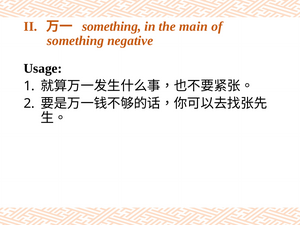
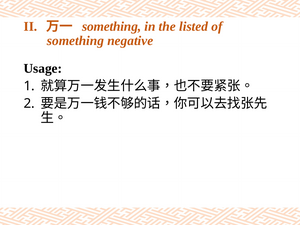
main: main -> listed (194, 26)
